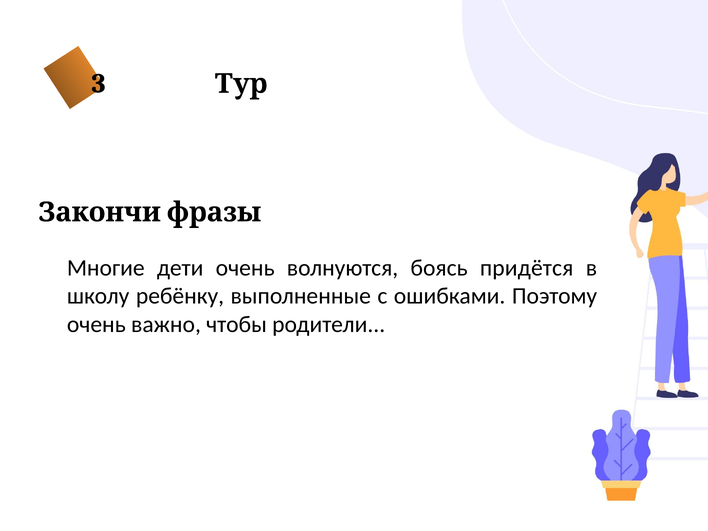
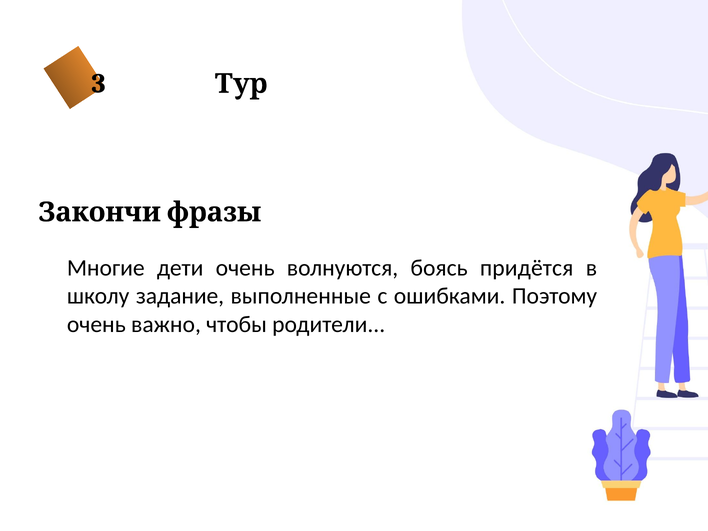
ребёнку: ребёнку -> задание (180, 296)
